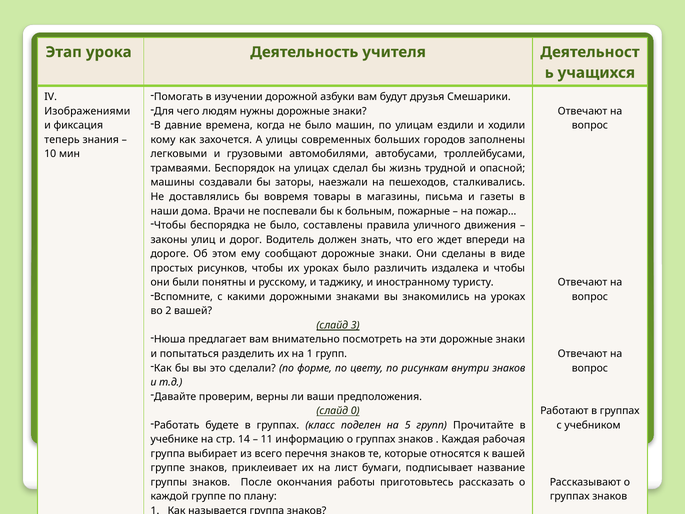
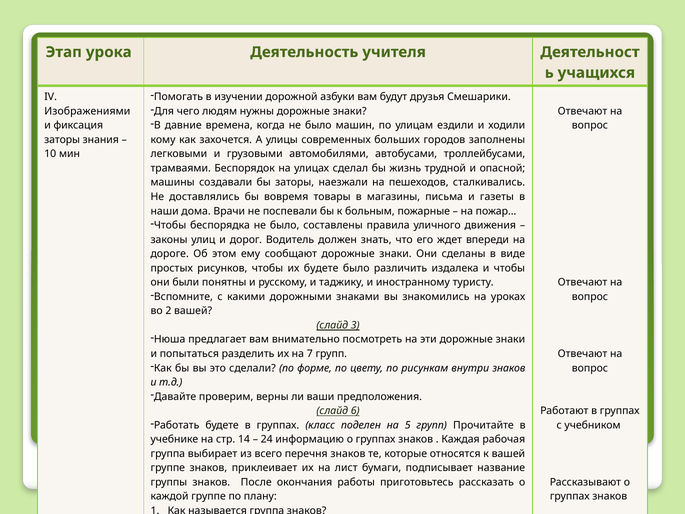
теперь: теперь -> заторы (62, 140)
их уроках: уроках -> будете (321, 268)
на 1: 1 -> 7 (310, 354)
0: 0 -> 6 (355, 411)
11: 11 -> 24 (267, 439)
